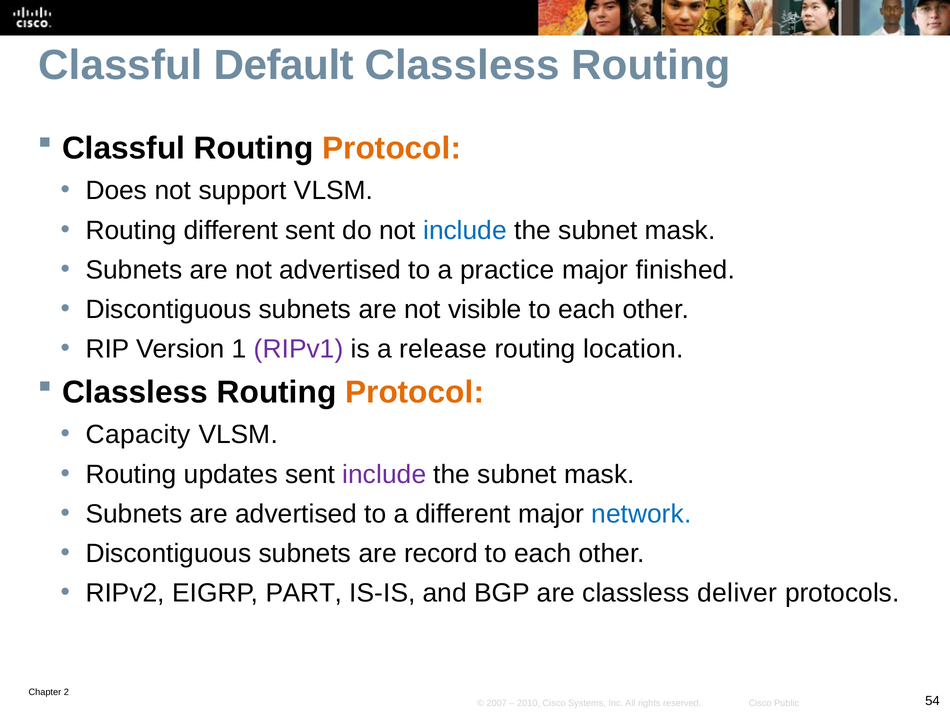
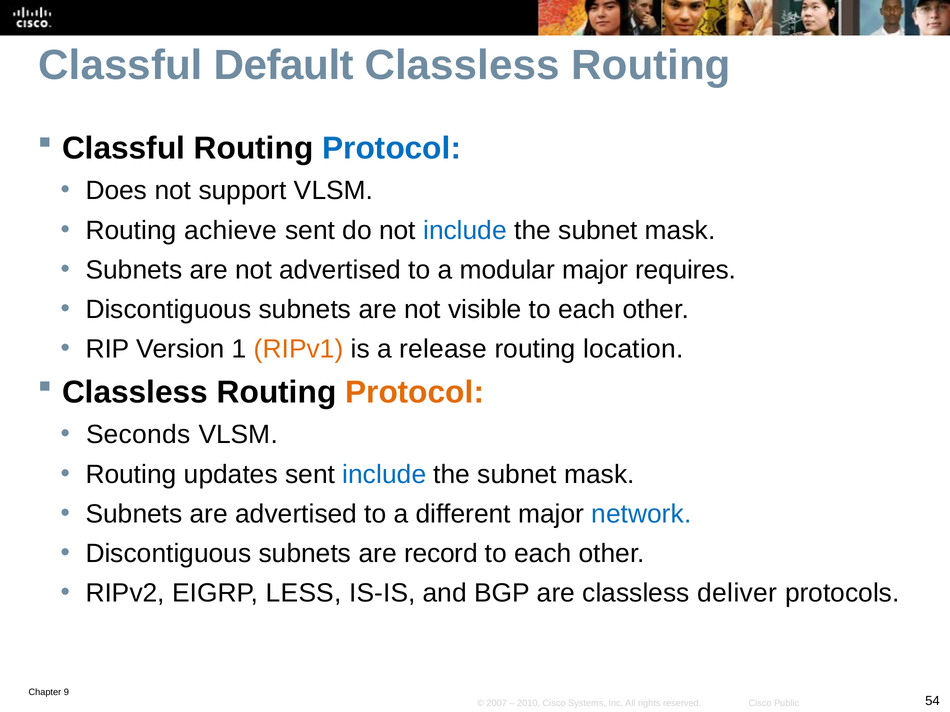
Protocol colour: orange -> blue (392, 148)
Routing different: different -> achieve (231, 231)
practice: practice -> modular (507, 270)
finished: finished -> requires (686, 270)
RIPv1 colour: purple -> orange (299, 349)
Capacity: Capacity -> Seconds (138, 435)
include colour: purple -> blue (384, 475)
PART: PART -> LESS (304, 594)
2: 2 -> 9 (66, 692)
